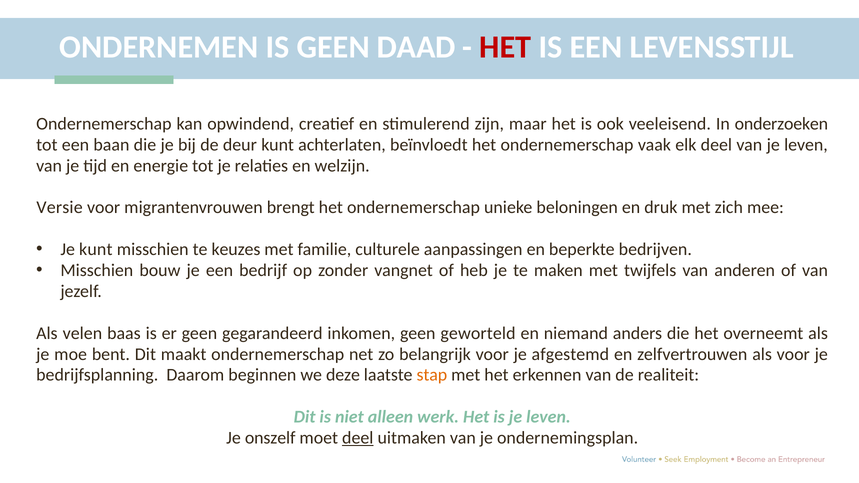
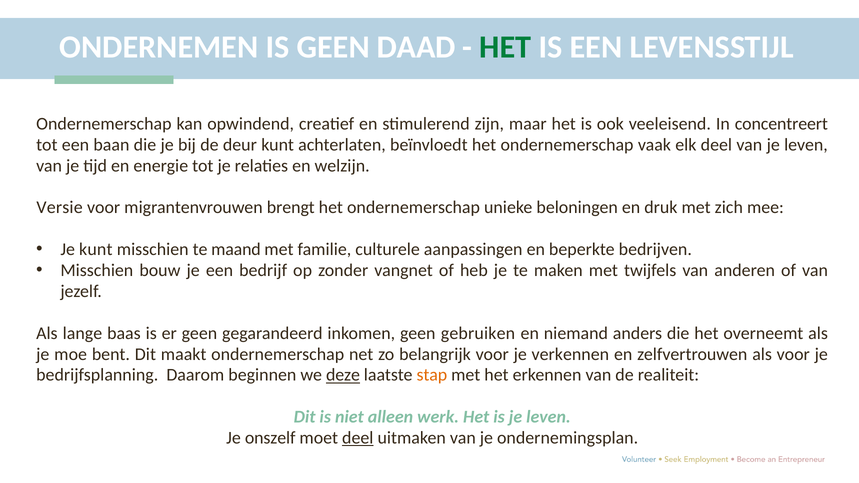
HET colour: red -> green (505, 47)
onderzoeken: onderzoeken -> concentreert (781, 124)
keuzes: keuzes -> maand (236, 250)
velen: velen -> lange (82, 333)
geworteld: geworteld -> gebruiken (478, 333)
afgestemd: afgestemd -> verkennen (570, 354)
deze underline: none -> present (343, 375)
